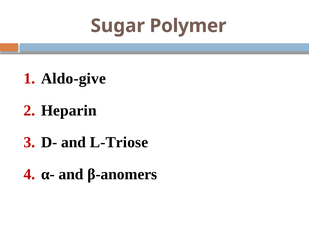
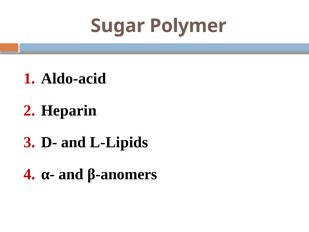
Aldo-give: Aldo-give -> Aldo-acid (74, 78)
L-Triose: L-Triose -> L-Lipids (119, 142)
